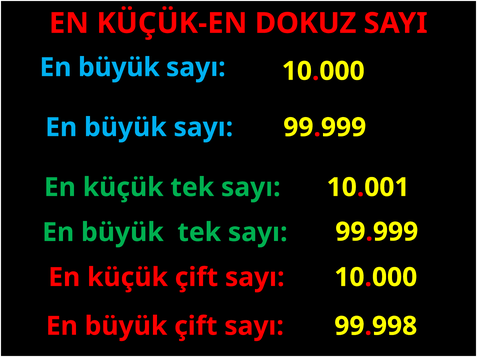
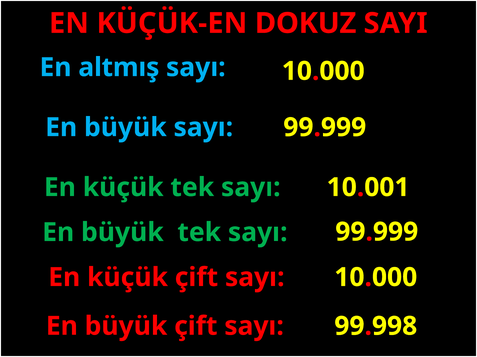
büyük: büyük -> altmış (119, 68)
